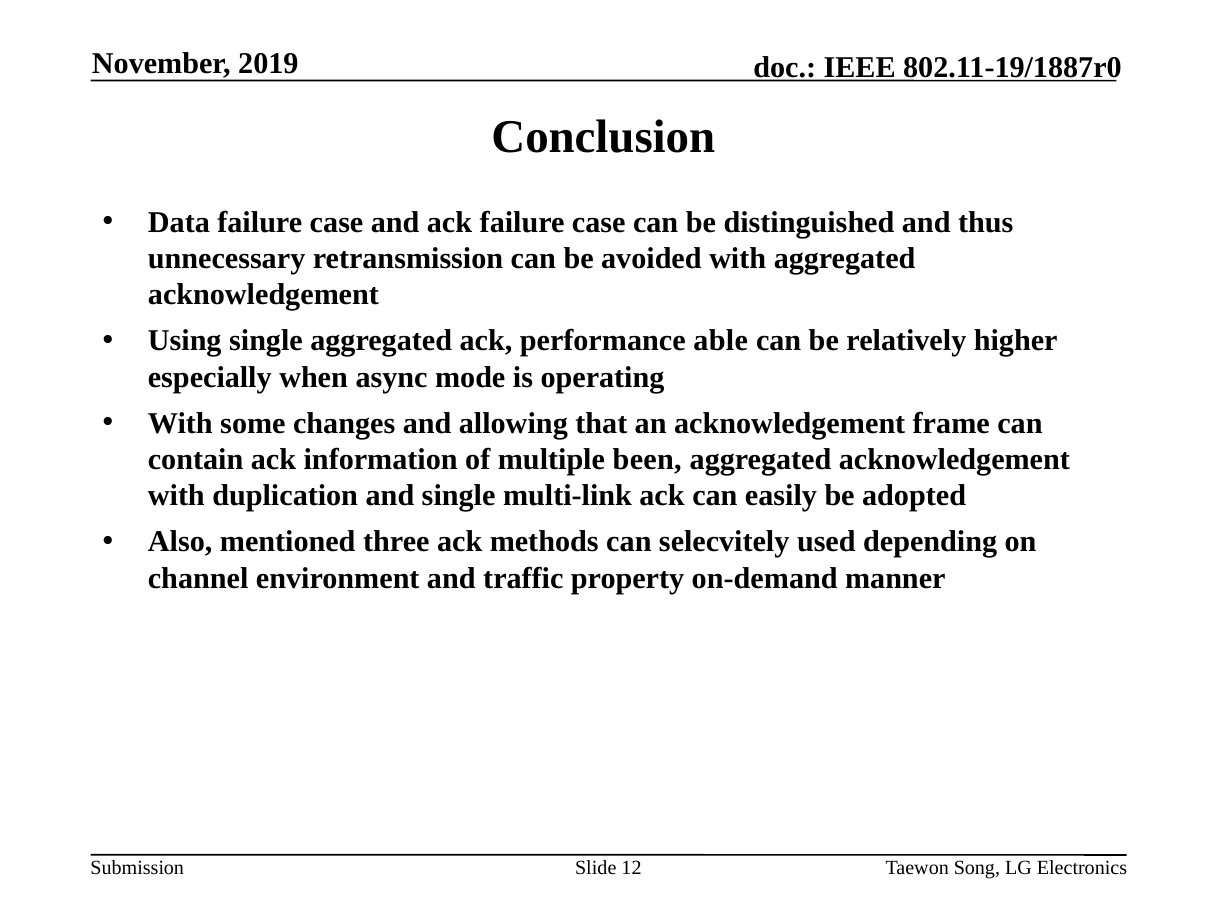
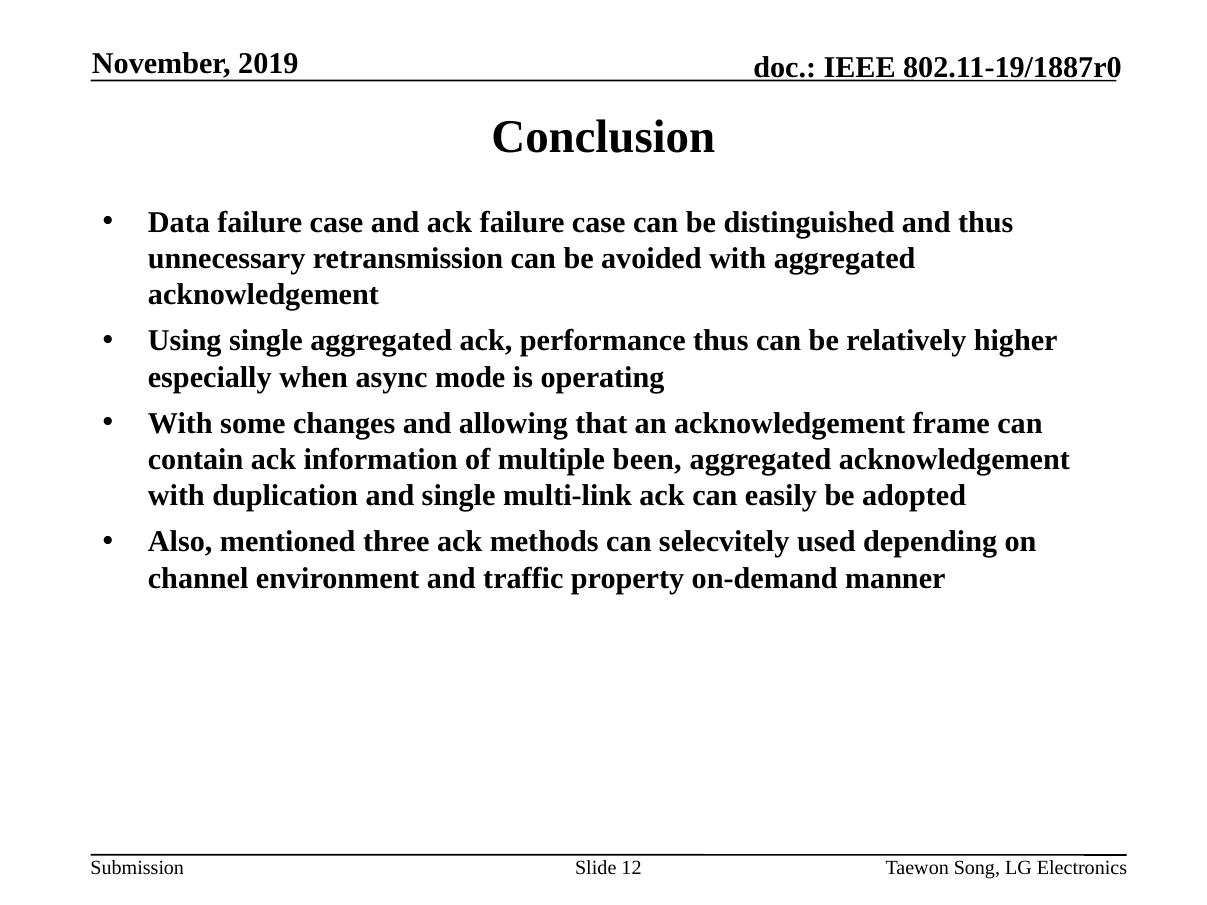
performance able: able -> thus (721, 341)
